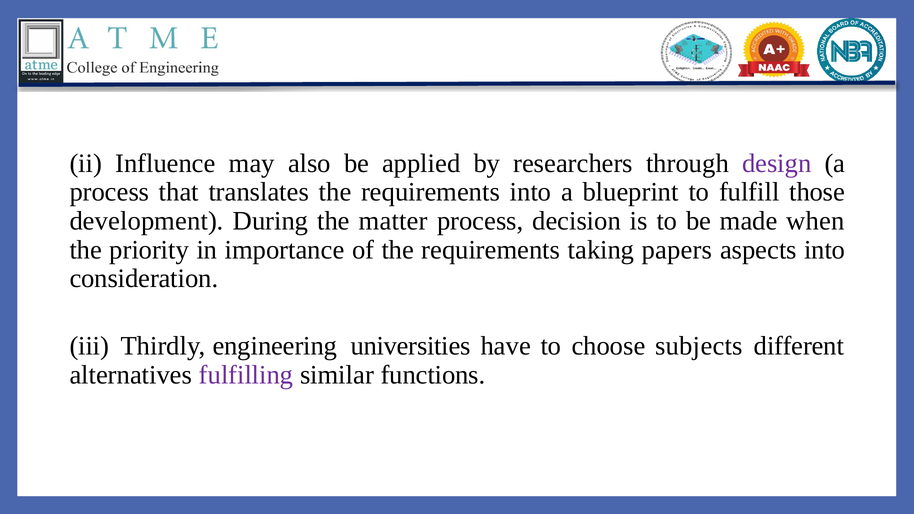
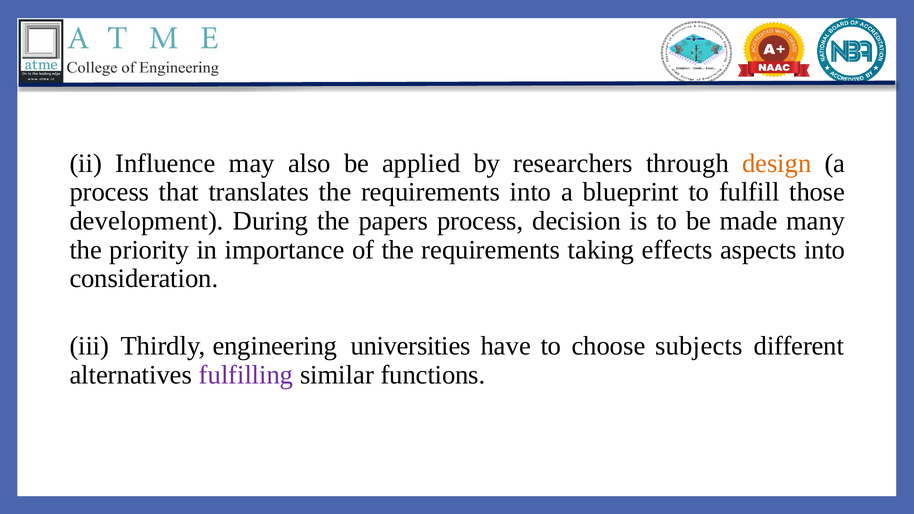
design colour: purple -> orange (777, 163)
matter: matter -> papers (393, 221)
when: when -> many (816, 221)
papers: papers -> effects (677, 250)
